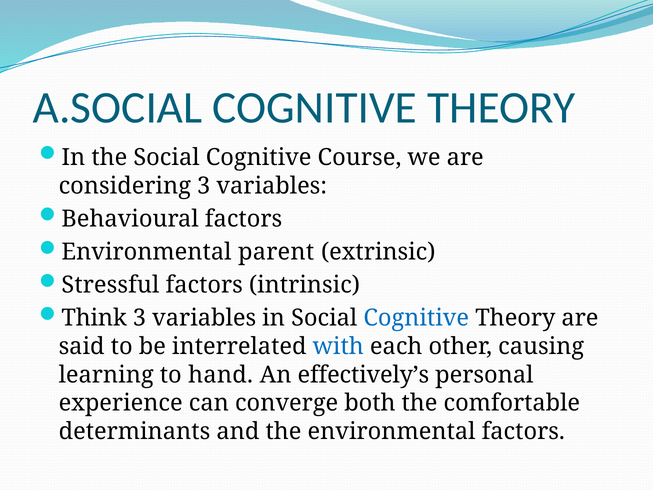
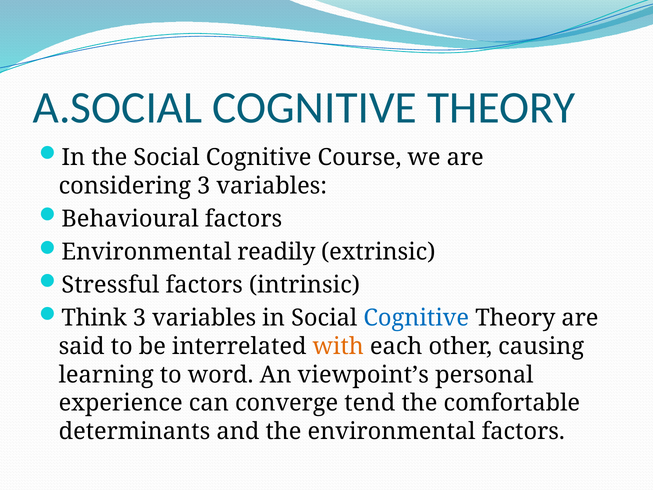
parent: parent -> readily (276, 252)
with colour: blue -> orange (338, 346)
hand: hand -> word (221, 375)
effectively’s: effectively’s -> viewpoint’s (363, 375)
both: both -> tend (370, 403)
